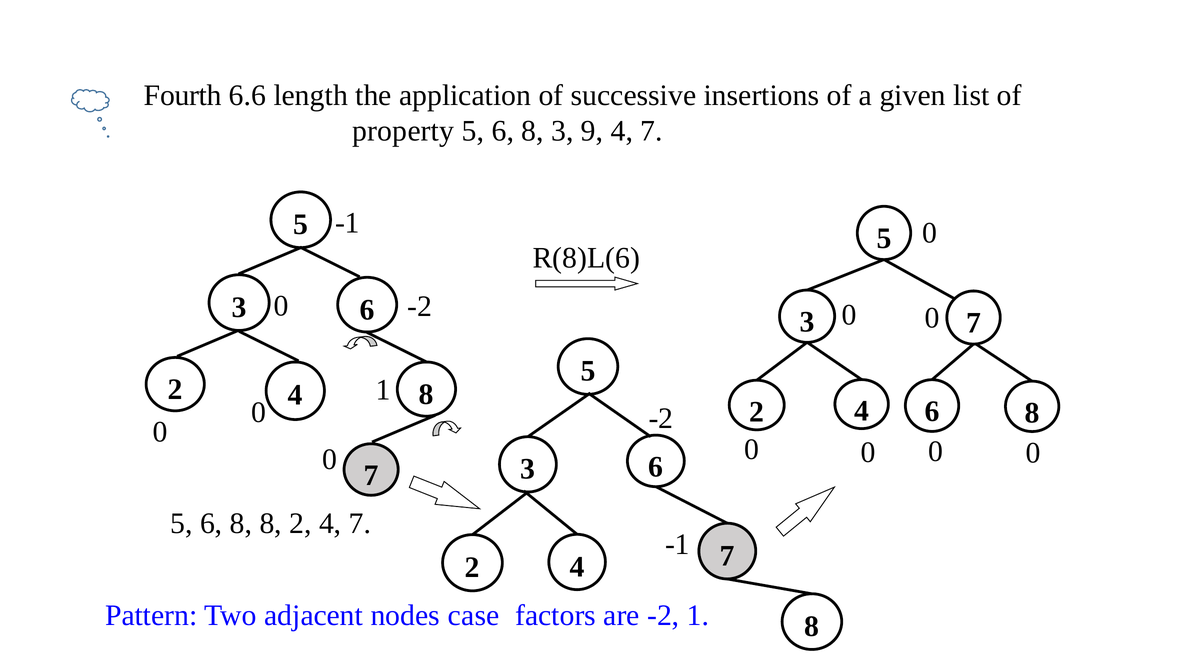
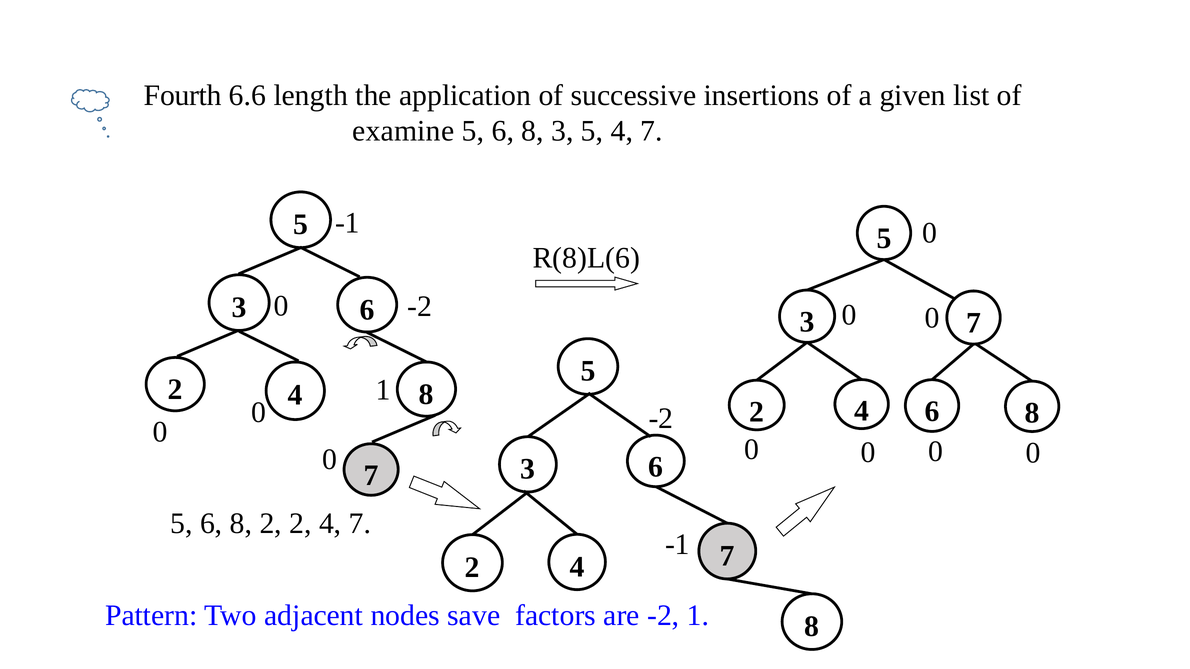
property: property -> examine (403, 131)
3 9: 9 -> 5 (592, 131)
8 8: 8 -> 2 (271, 524)
case: case -> save (474, 616)
